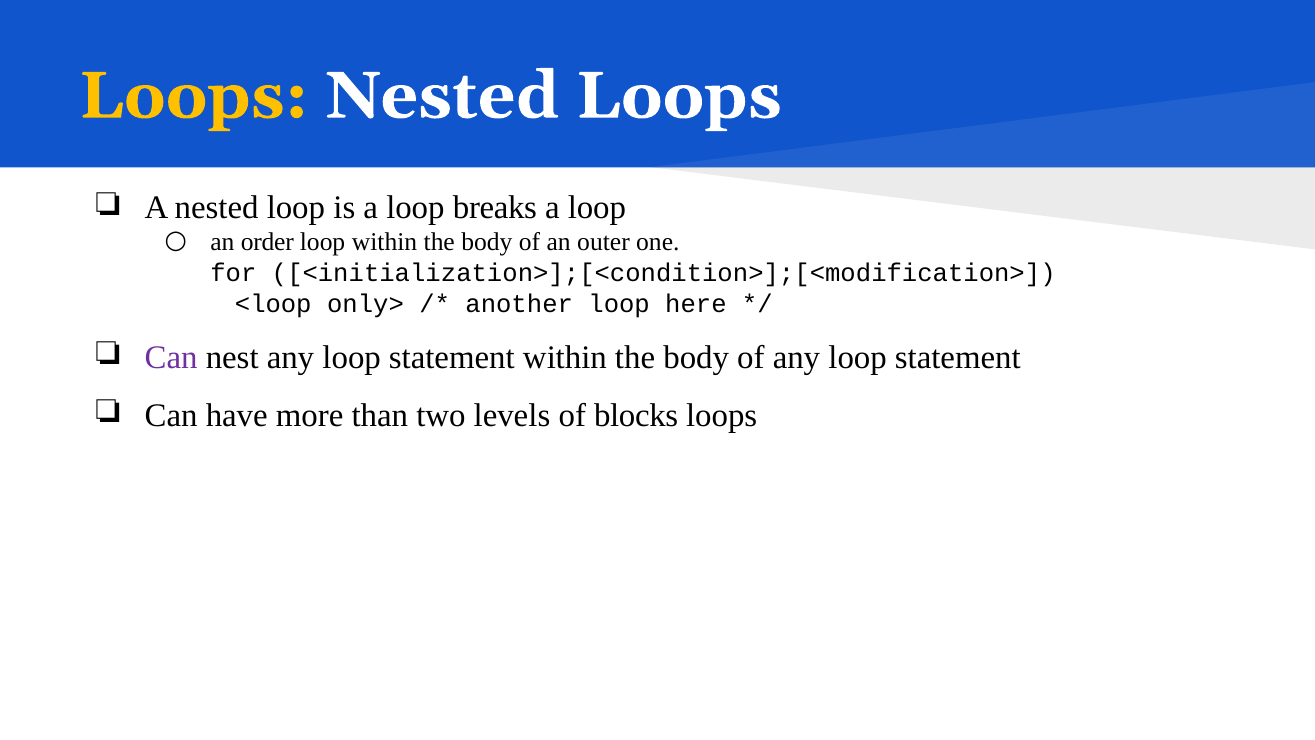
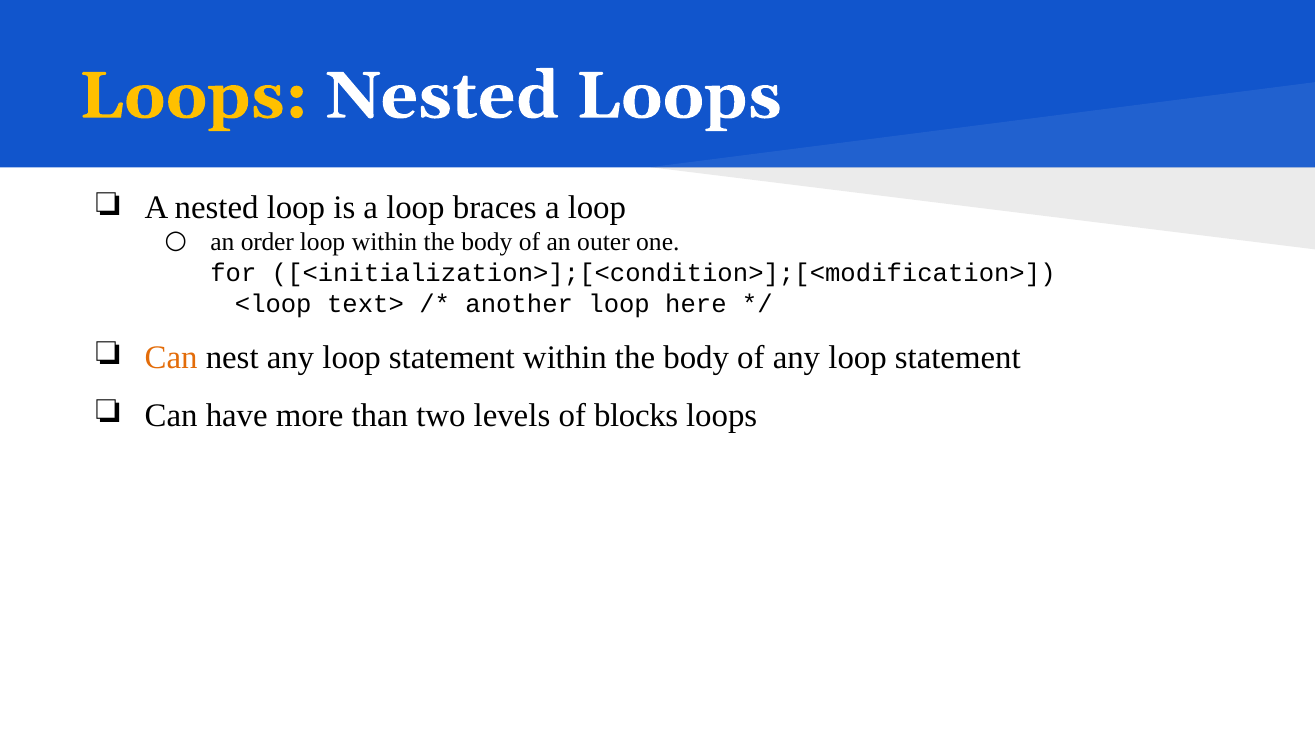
breaks: breaks -> braces (495, 208)
only>: only> -> text> (366, 304)
Can colour: purple -> orange (171, 358)
